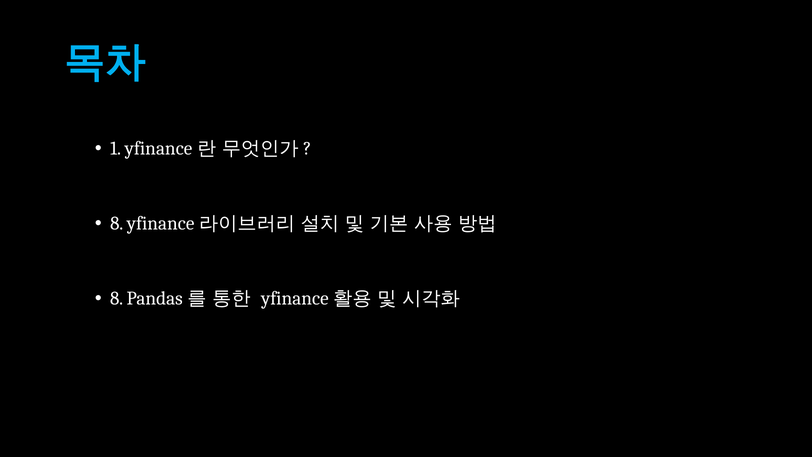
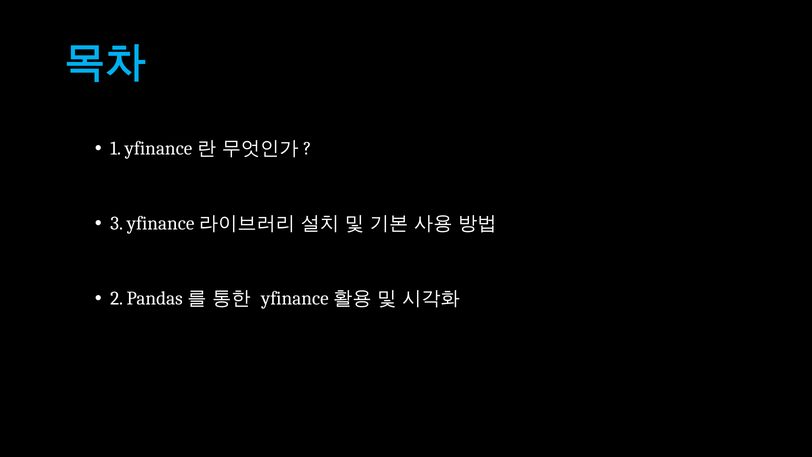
8: 8 -> 3 (117, 223)
8: 8 -> 2 (117, 298)
